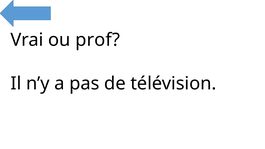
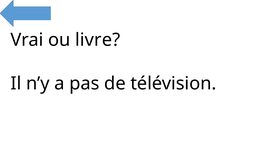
prof: prof -> livre (98, 40)
